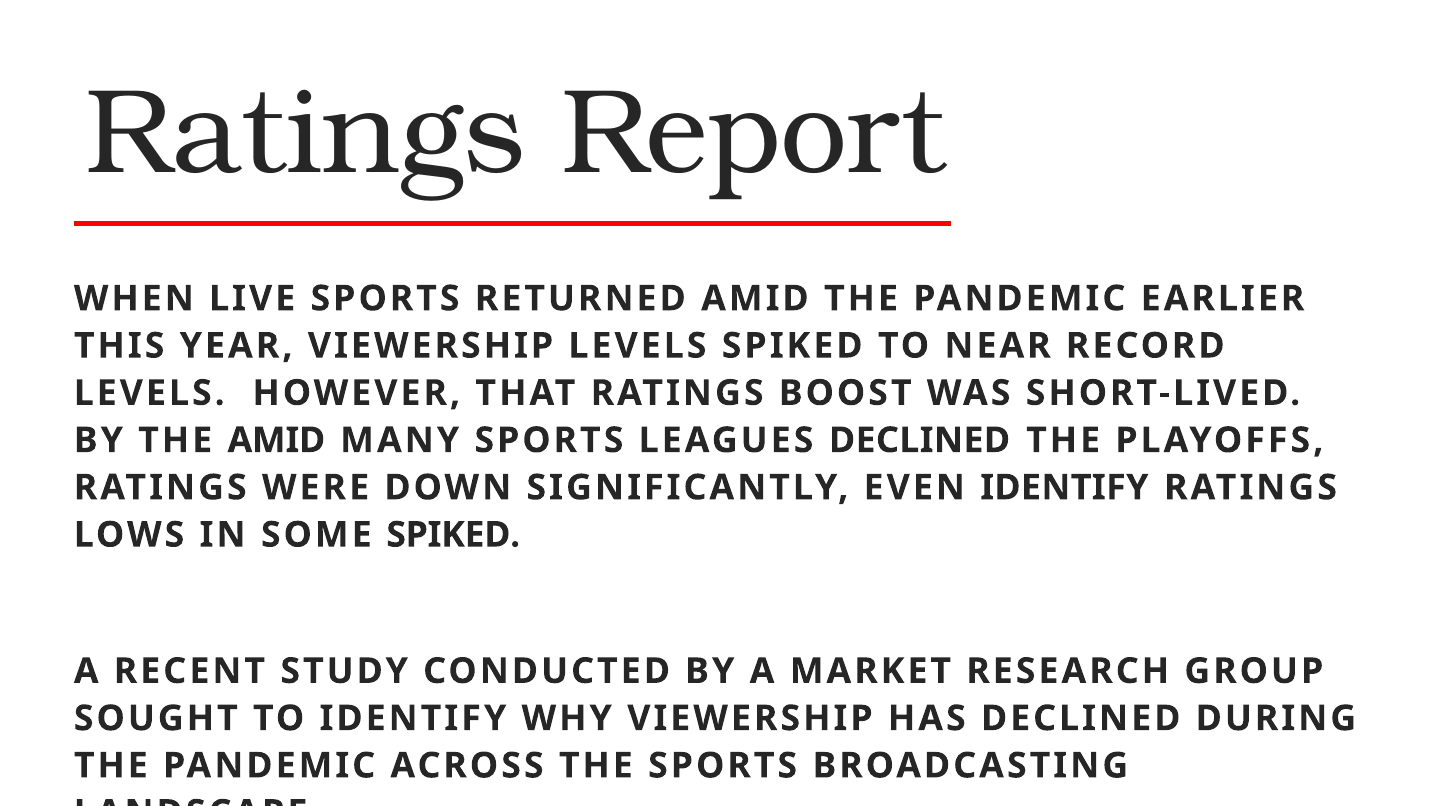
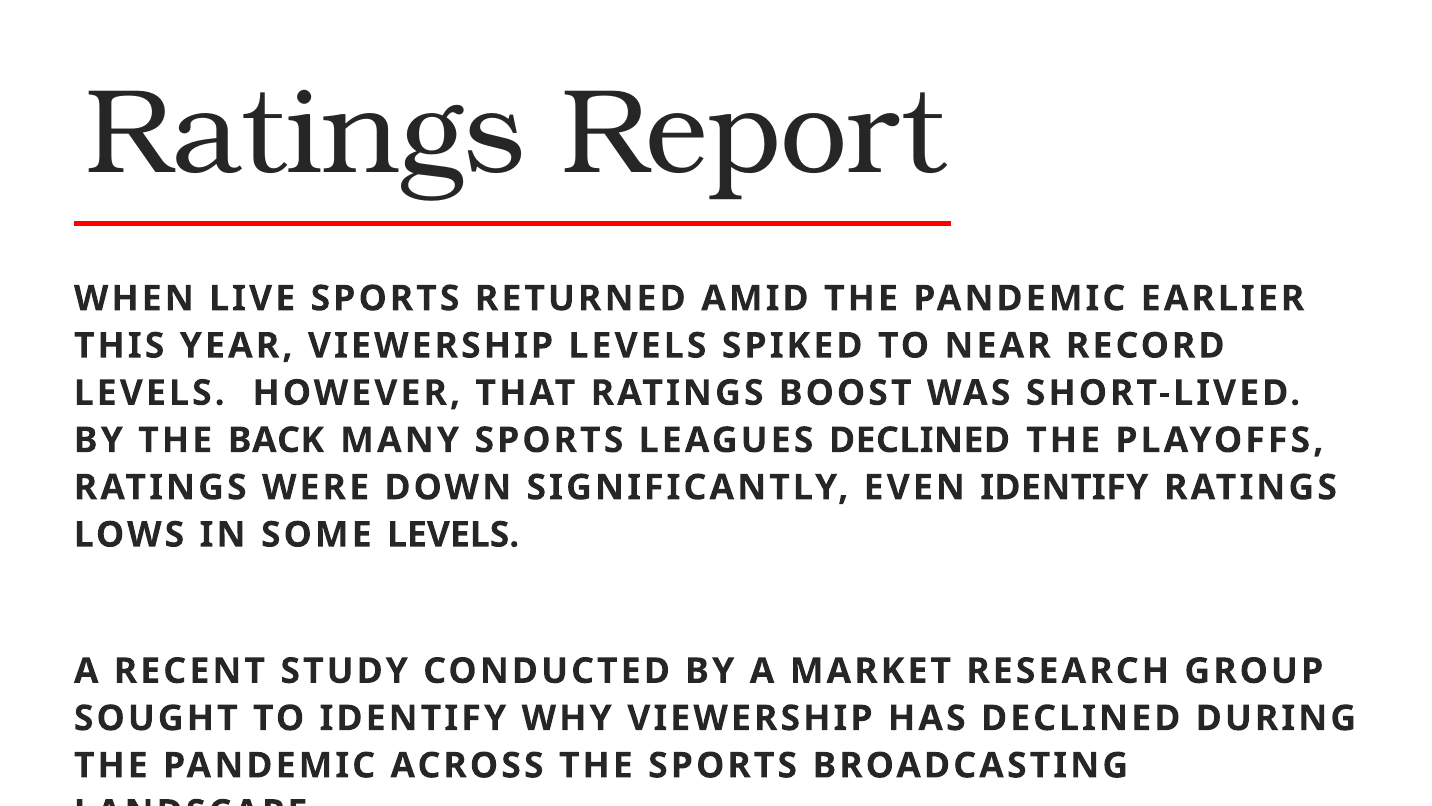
THE AMID: AMID -> BACK (276, 440)
SOME SPIKED: SPIKED -> LEVELS (453, 534)
